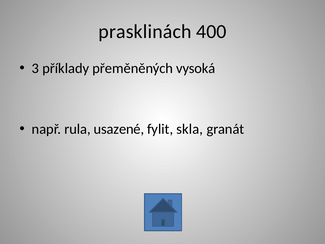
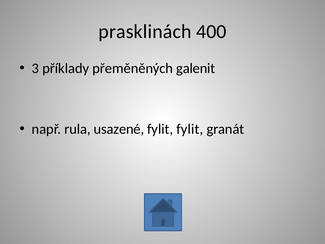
vysoká: vysoká -> galenit (196, 68)
fylit skla: skla -> fylit (190, 129)
